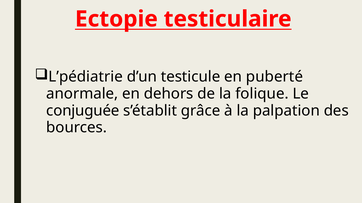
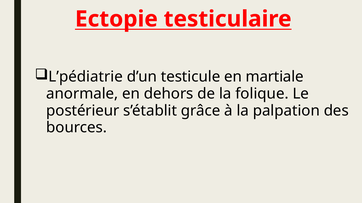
puberté: puberté -> martiale (275, 77)
conjuguée: conjuguée -> postérieur (83, 111)
